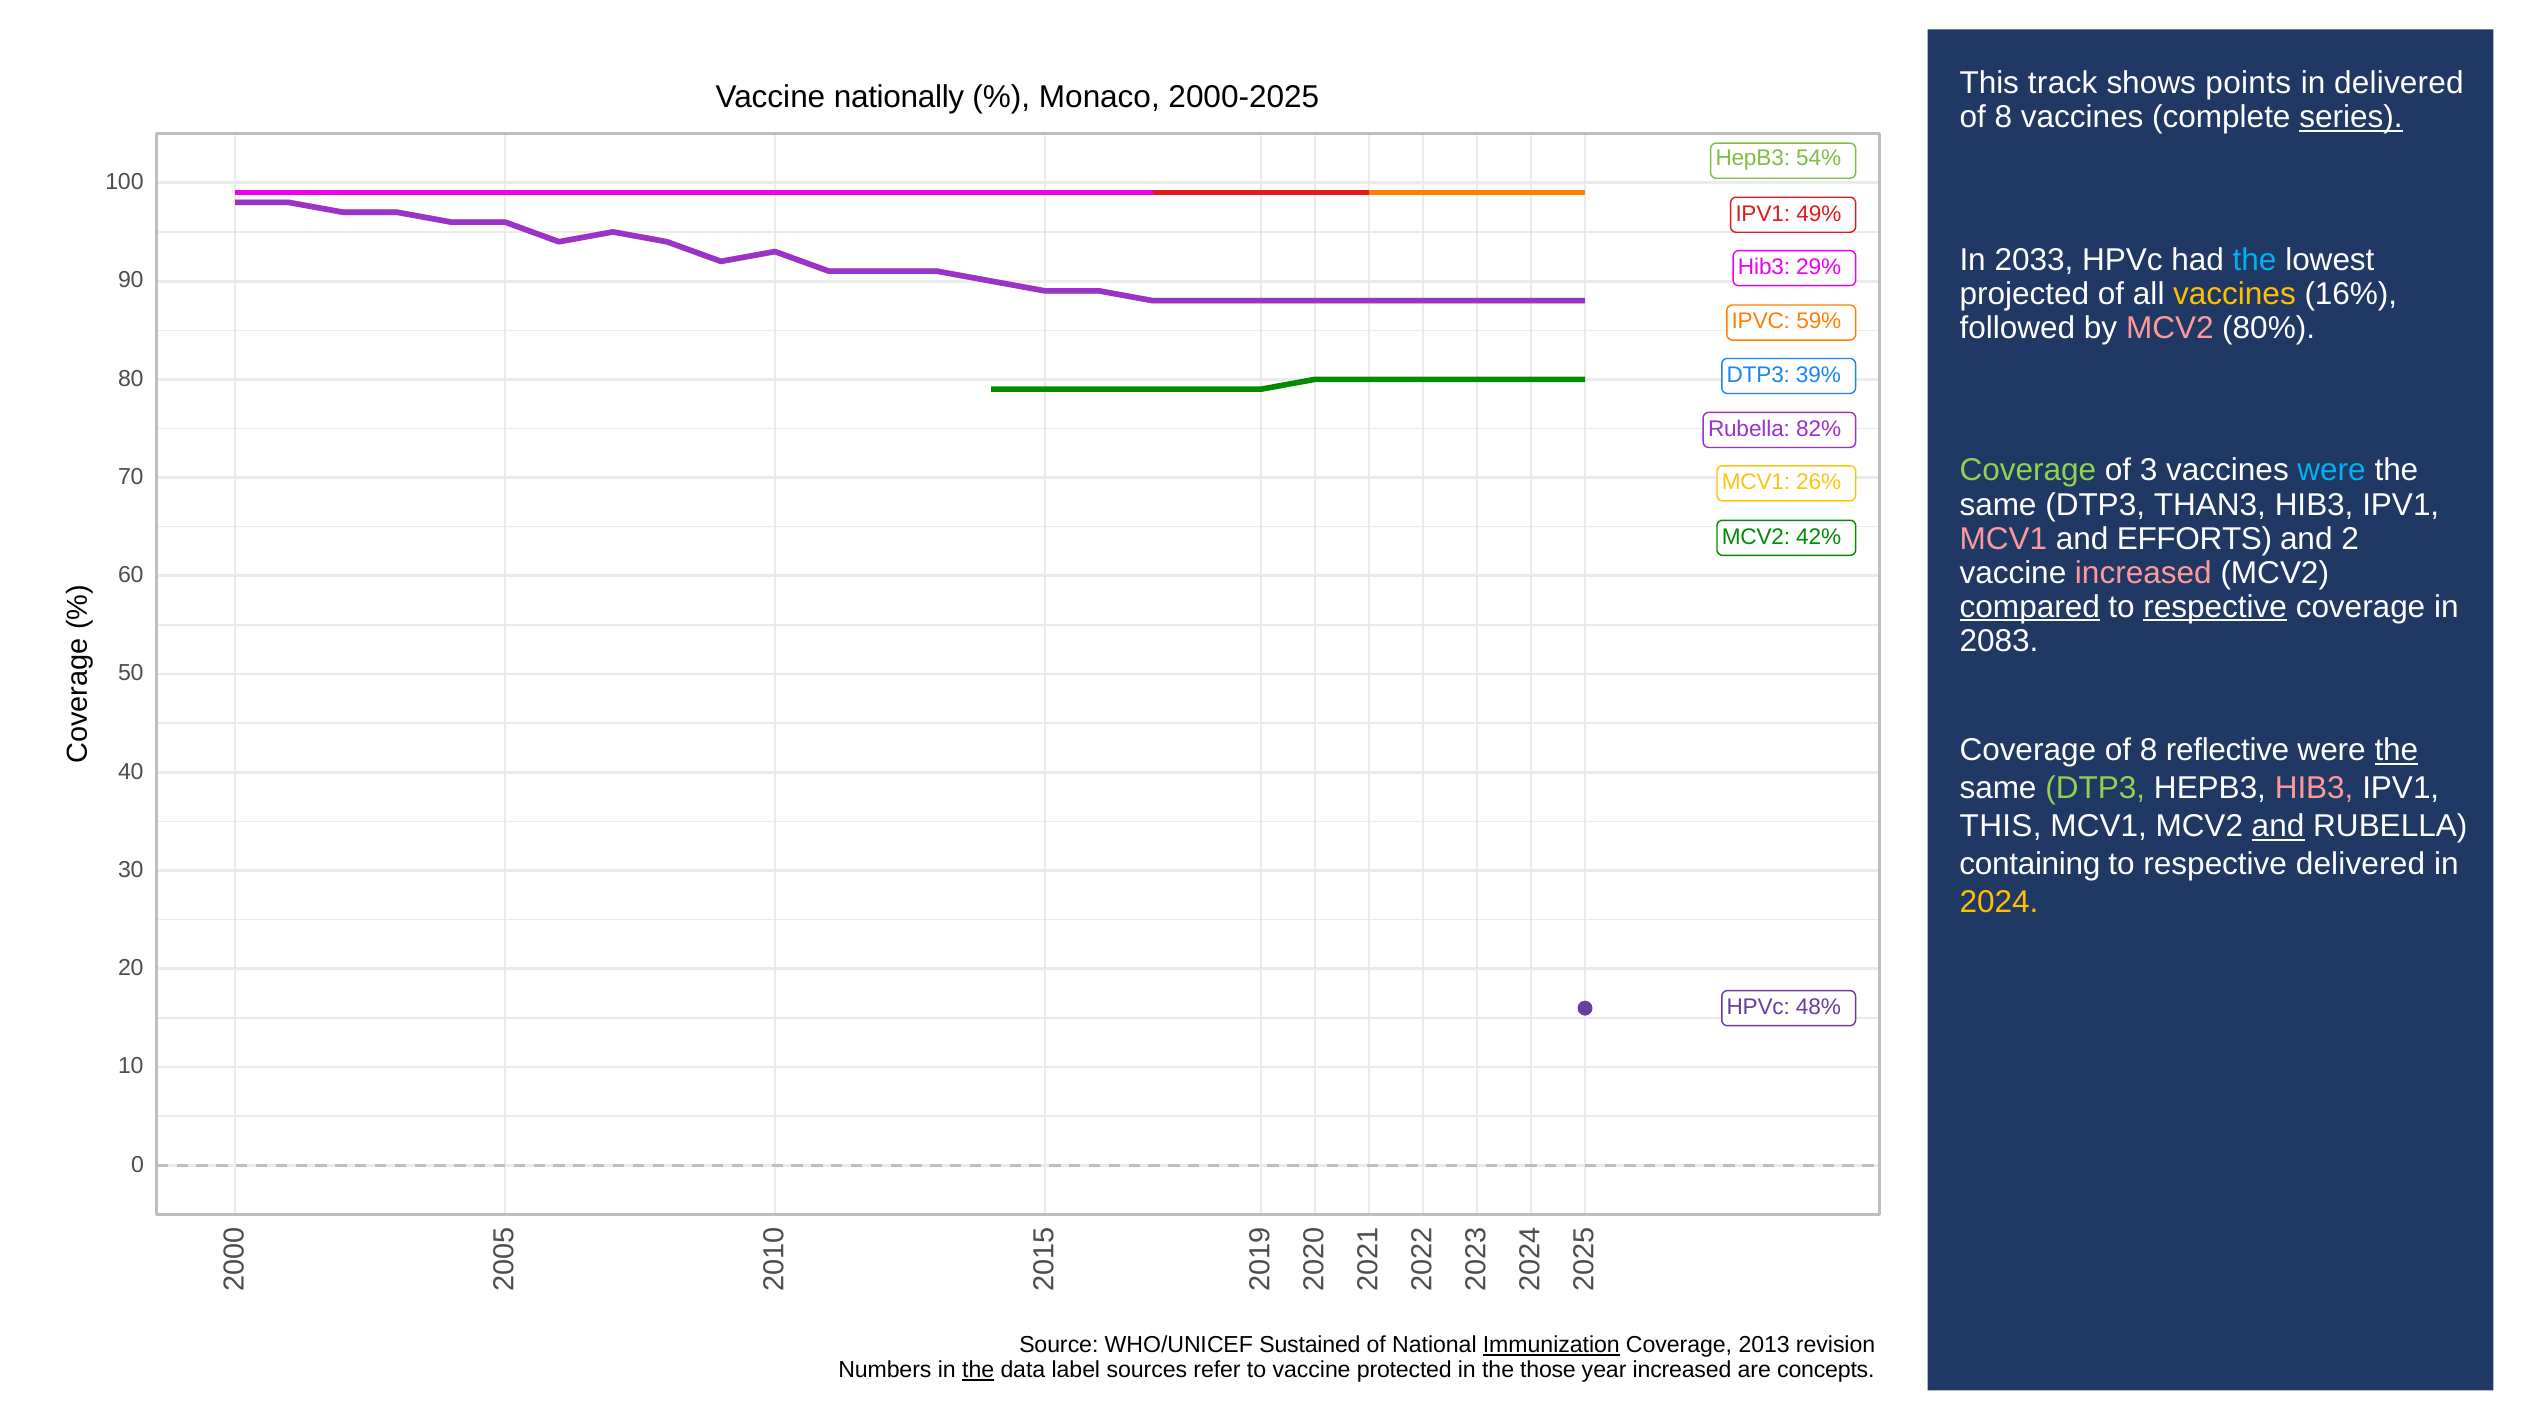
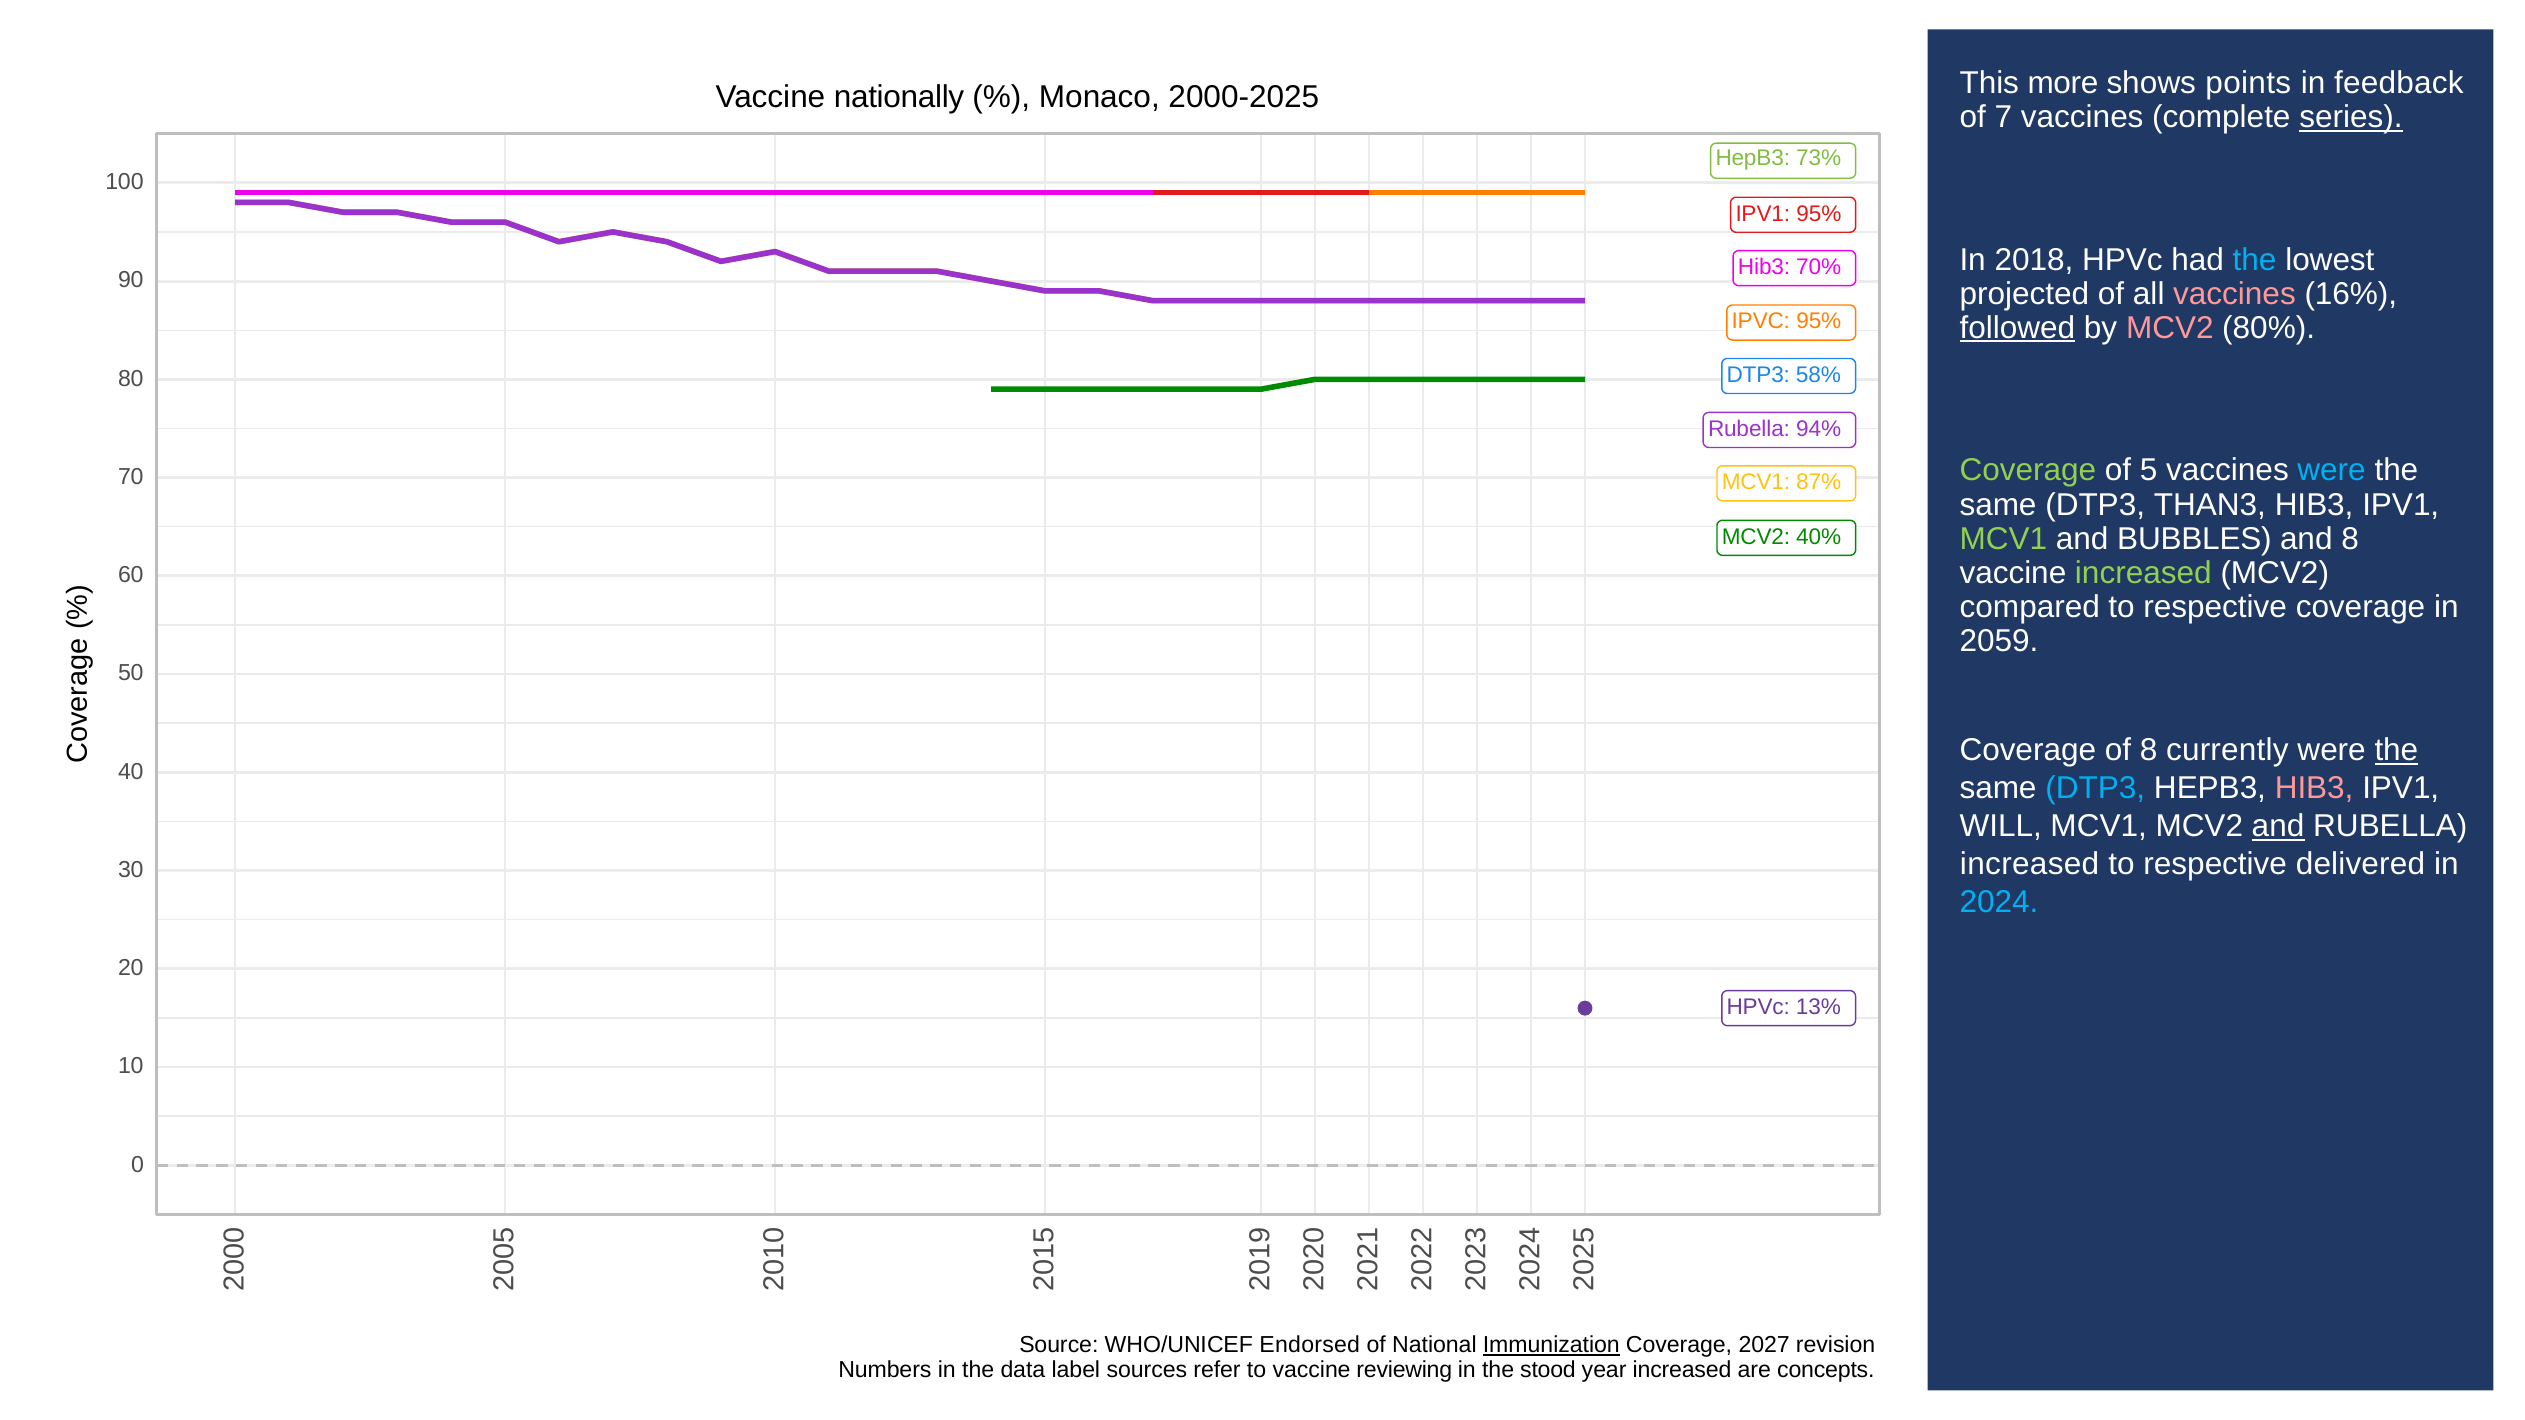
track: track -> more (2063, 83)
in delivered: delivered -> feedback (2399, 83)
8: 8 -> 7 (2003, 117)
54%: 54% -> 73% (1819, 158)
IPV1 49%: 49% -> 95% (1819, 214)
2033: 2033 -> 2018 (2034, 260)
29%: 29% -> 70% (1819, 267)
vaccines colour: yellow -> pink (2235, 294)
IPVC 59%: 59% -> 95% (1819, 322)
followed underline: none -> present (2017, 328)
39%: 39% -> 58% (1818, 375)
82%: 82% -> 94% (1819, 429)
of 3: 3 -> 5 (2149, 471)
26%: 26% -> 87% (1819, 482)
MCV1 colour: pink -> light green (2003, 539)
EFFORTS: EFFORTS -> BUBBLES (2194, 539)
and 2: 2 -> 8 (2350, 539)
42%: 42% -> 40% (1819, 537)
increased colour: pink -> light green (2143, 573)
compared underline: present -> none (2030, 607)
respective underline: present -> none (2215, 607)
2083: 2083 -> 2059 (1999, 641)
reflective: reflective -> currently (2227, 751)
DTP3 colour: light green -> light blue (2095, 789)
THIS: THIS -> WILL (2001, 826)
containing: containing -> increased (2030, 864)
2024 colour: yellow -> light blue (1999, 902)
48%: 48% -> 13% (1818, 1007)
Sustained: Sustained -> Endorsed (1310, 1345)
2013: 2013 -> 2027 (1764, 1345)
the underline: present -> none (978, 1370)
protected: protected -> reviewing (1404, 1370)
those: those -> stood (1548, 1370)
